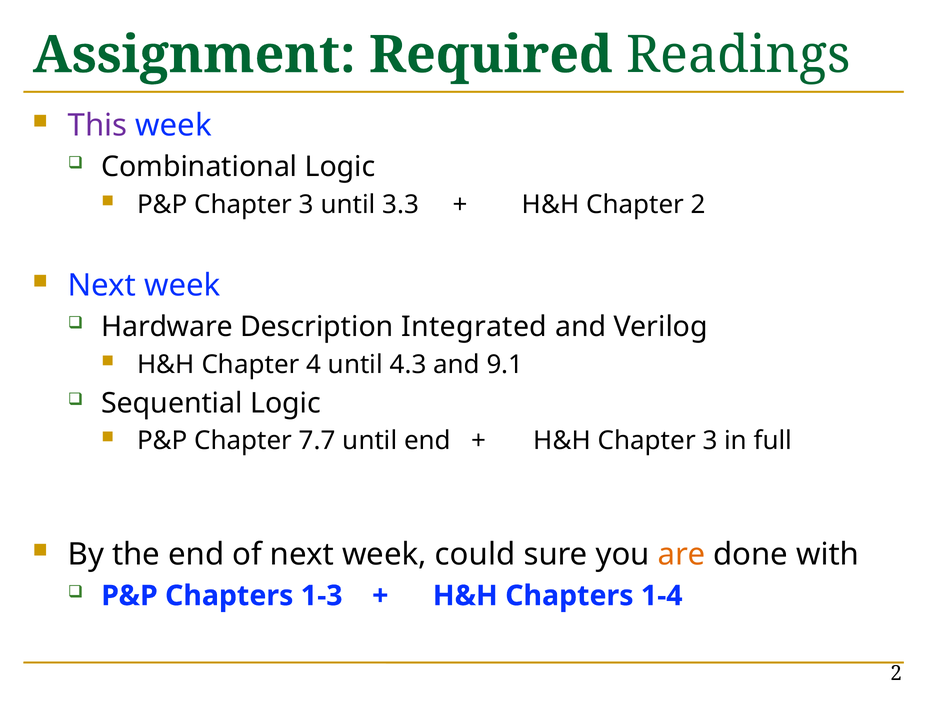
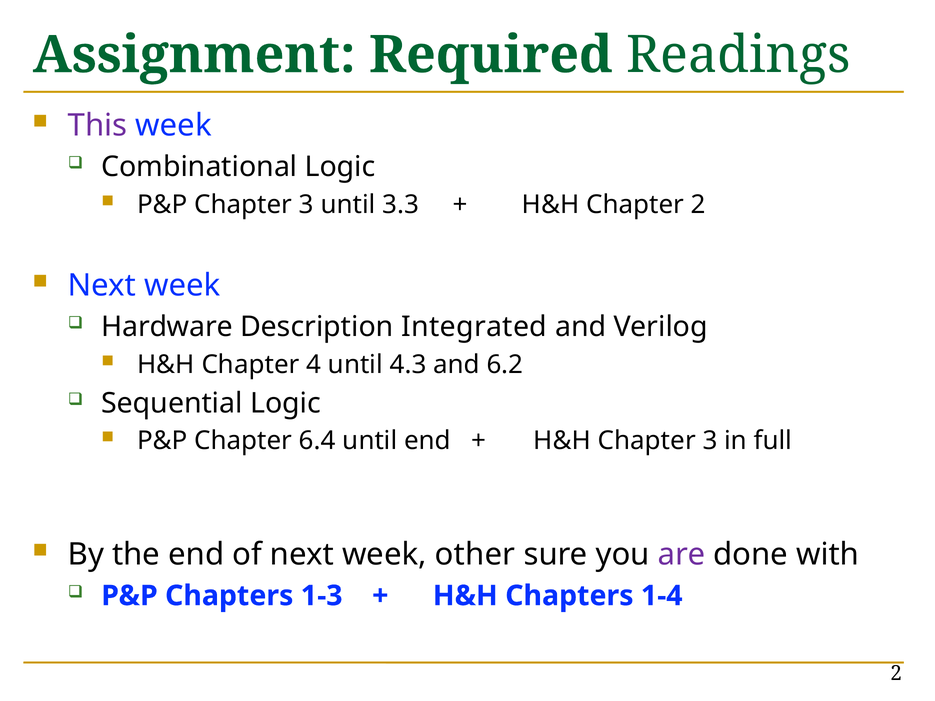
9.1: 9.1 -> 6.2 (505, 365)
7.7: 7.7 -> 6.4 (317, 441)
could: could -> other (475, 555)
are colour: orange -> purple (682, 555)
